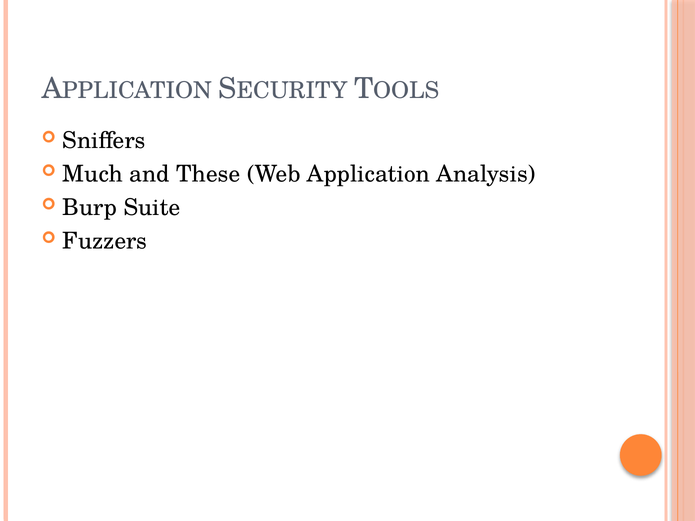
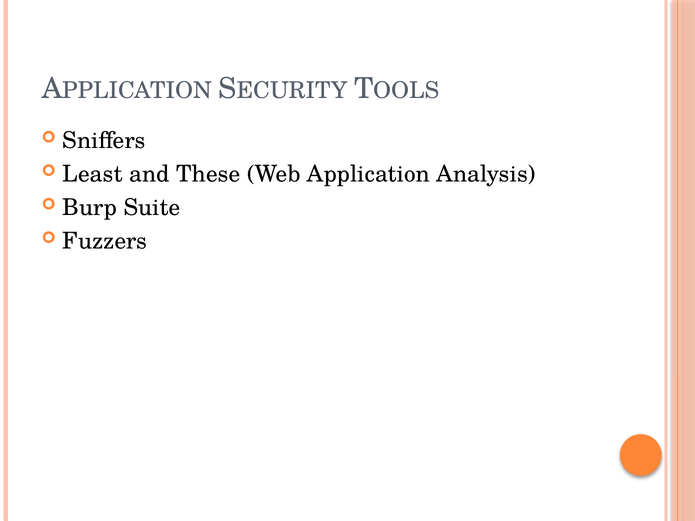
Much: Much -> Least (93, 174)
